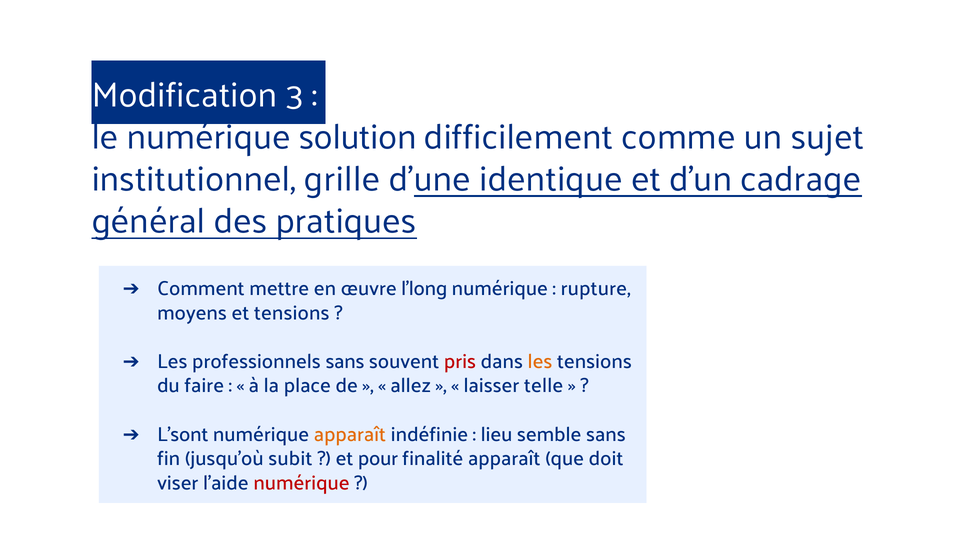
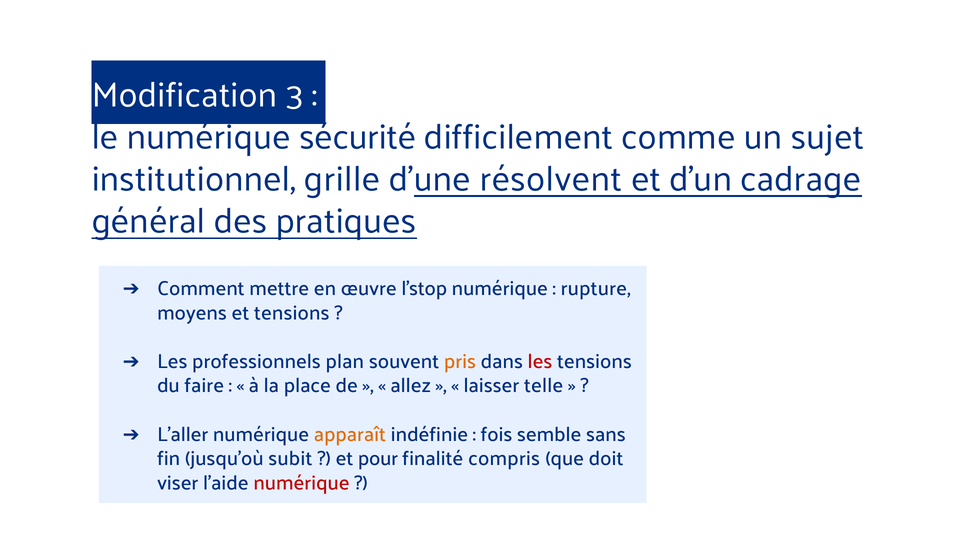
solution: solution -> sécurité (358, 137)
identique: identique -> résolvent (551, 179)
l’long: l’long -> l’stop (424, 288)
professionnels sans: sans -> plan (345, 361)
pris colour: red -> orange (460, 361)
les colour: orange -> red (540, 361)
L’sont: L’sont -> L’aller (183, 434)
lieu: lieu -> fois (496, 434)
finalité apparaît: apparaît -> compris (504, 459)
